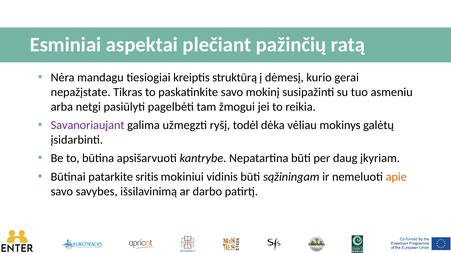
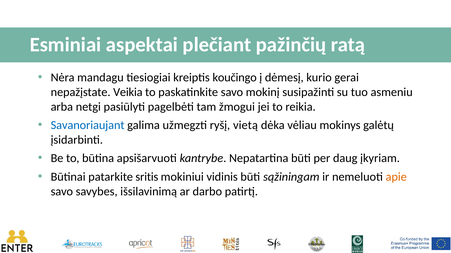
struktūrą: struktūrą -> koučingo (235, 78)
Tikras: Tikras -> Veikia (128, 92)
Savanoriaujant colour: purple -> blue (88, 126)
todėl: todėl -> vietą (245, 126)
